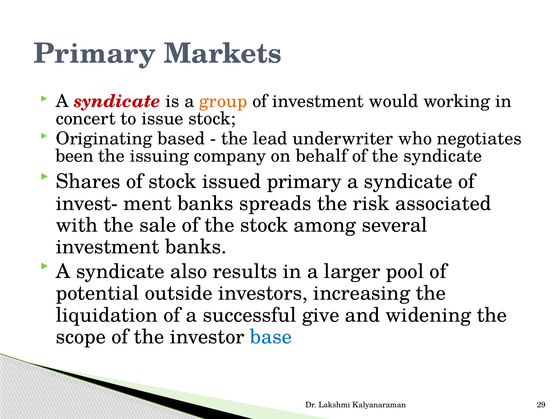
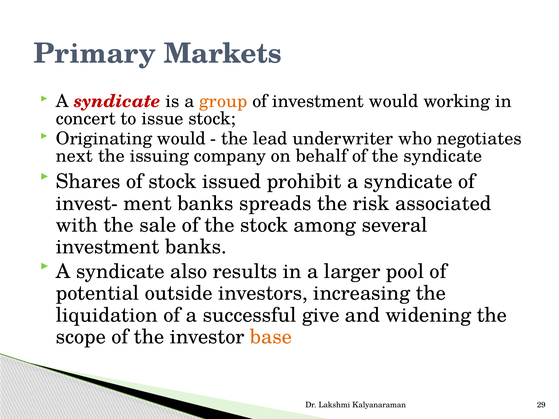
Originating based: based -> would (181, 139)
been: been -> next (74, 156)
issued primary: primary -> prohibit (304, 182)
base colour: blue -> orange (271, 337)
